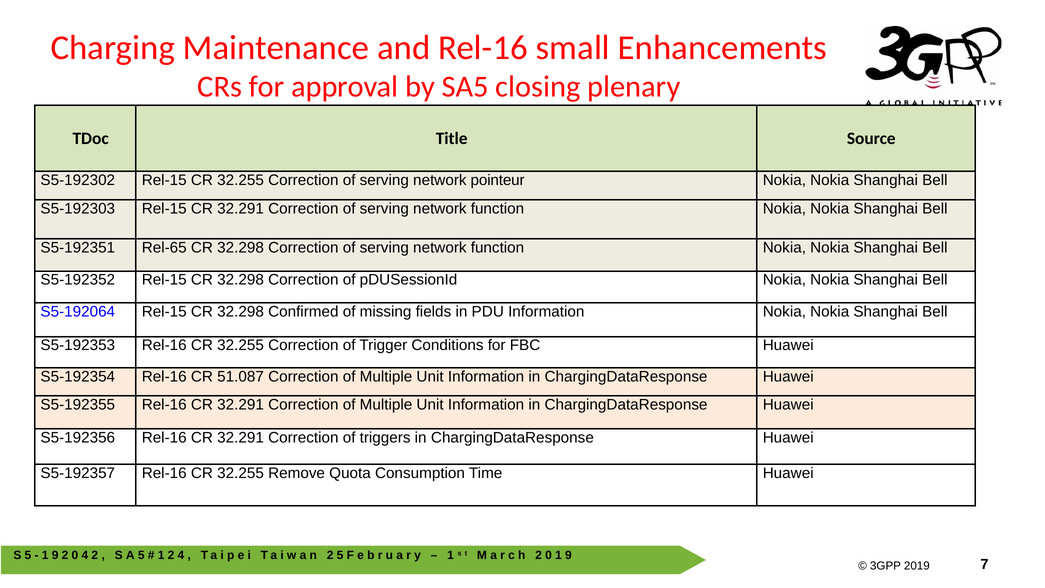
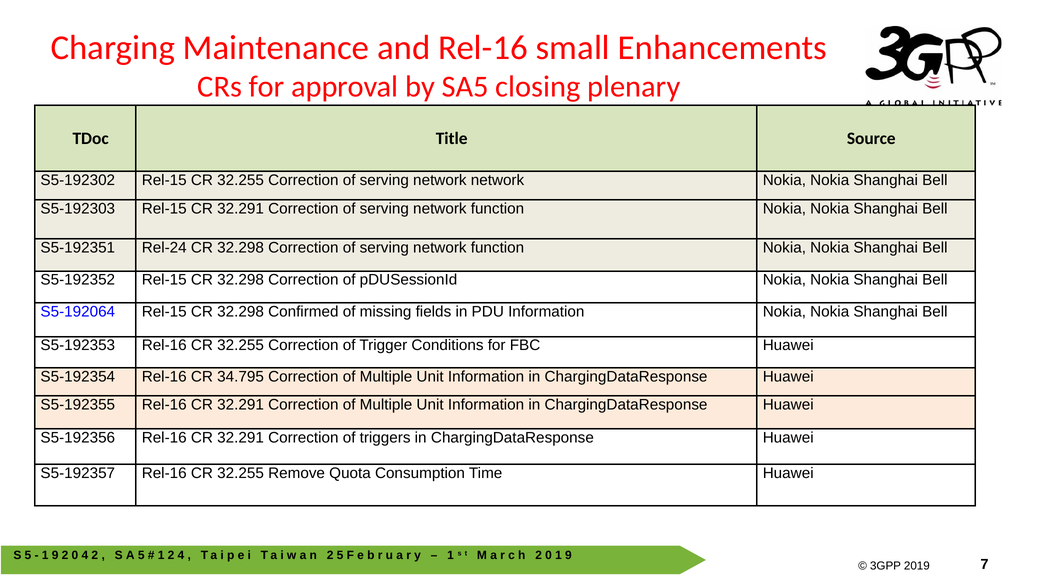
network pointeur: pointeur -> network (498, 180)
Rel-65: Rel-65 -> Rel-24 (164, 248)
51.087: 51.087 -> 34.795 (241, 377)
